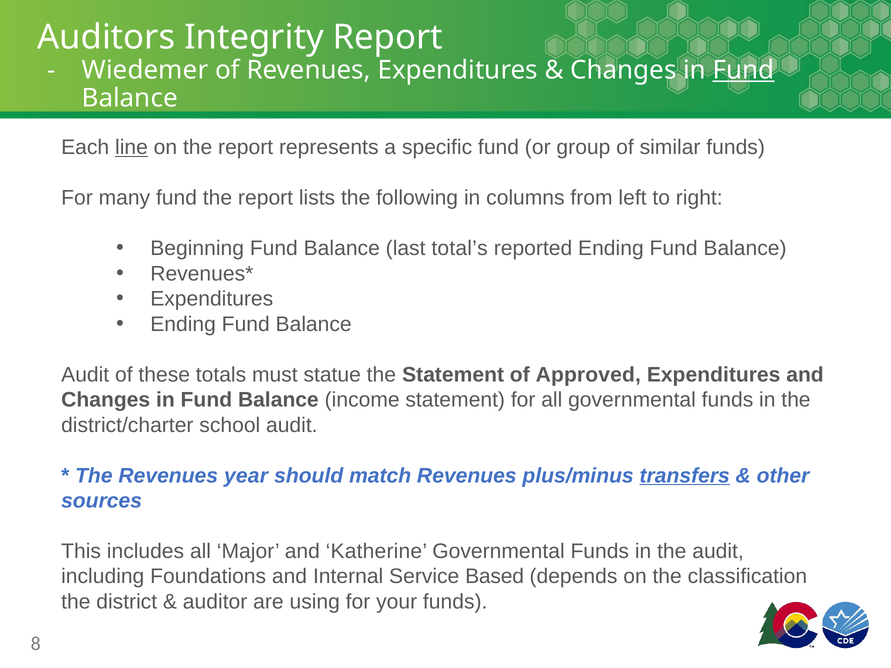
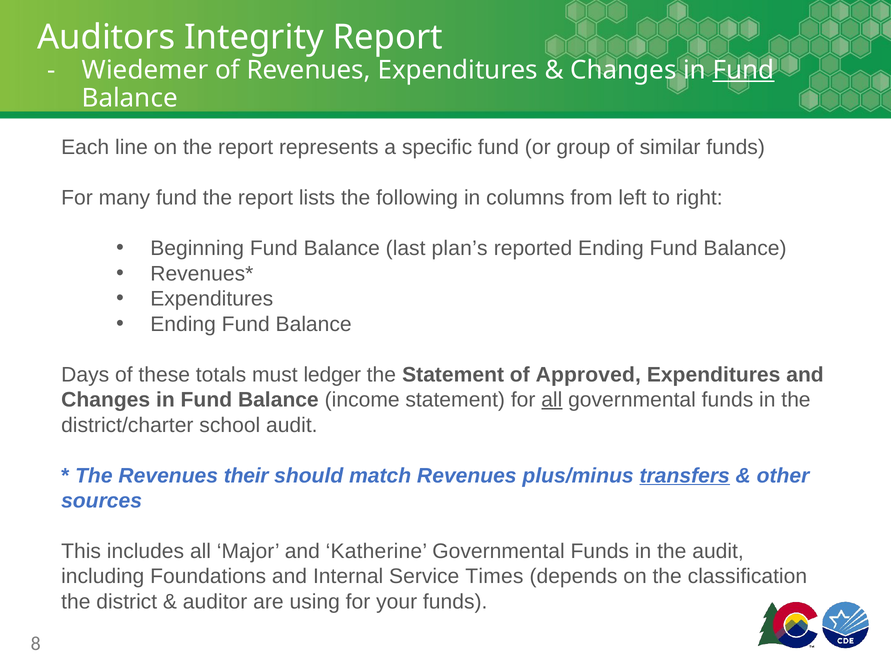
line underline: present -> none (131, 147)
total’s: total’s -> plan’s (460, 248)
Audit: Audit -> Days (85, 375)
statue: statue -> ledger (332, 375)
all underline: none -> present (552, 400)
year: year -> their (246, 476)
Based: Based -> Times (494, 577)
